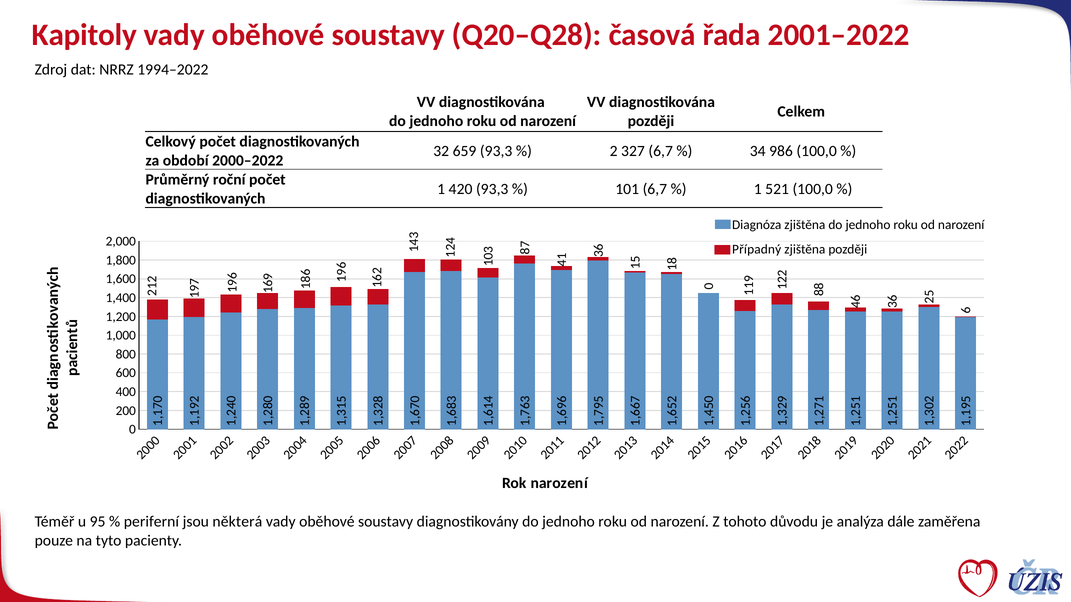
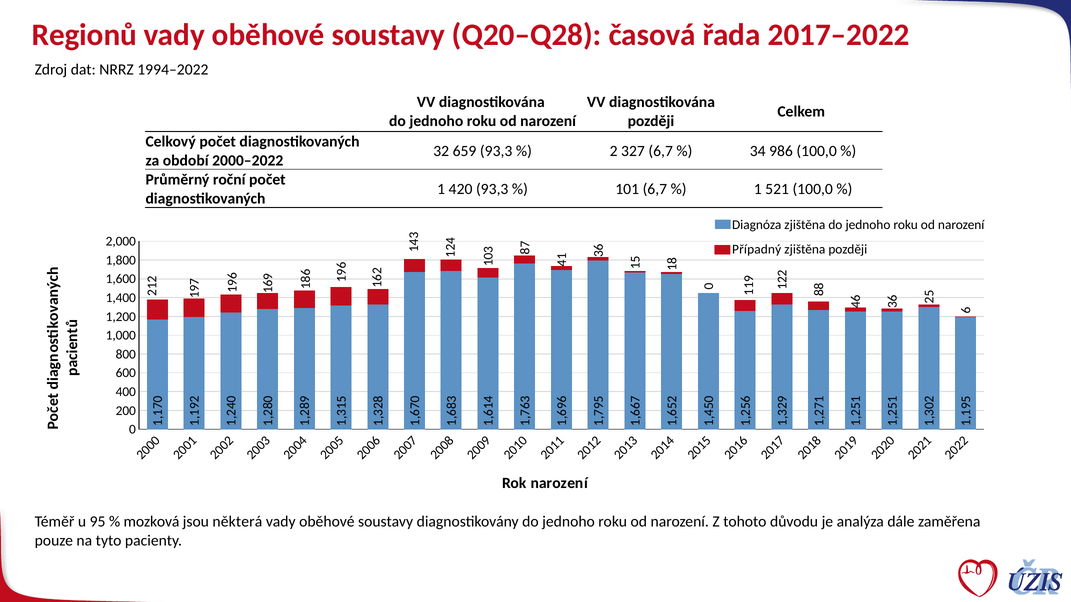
Kapitoly: Kapitoly -> Regionů (84, 35)
2001–2022: 2001–2022 -> 2017–2022 (839, 35)
periferní: periferní -> mozková (152, 522)
